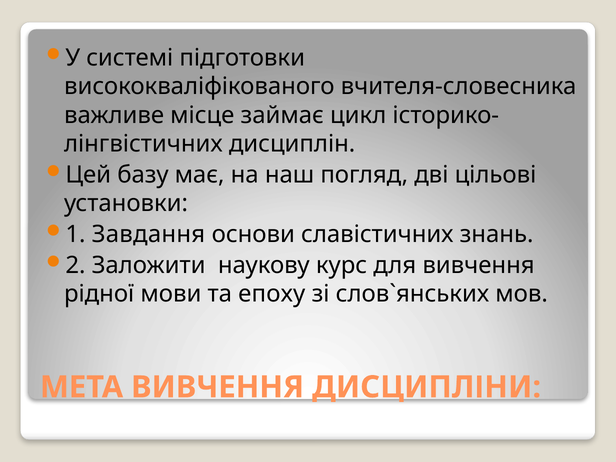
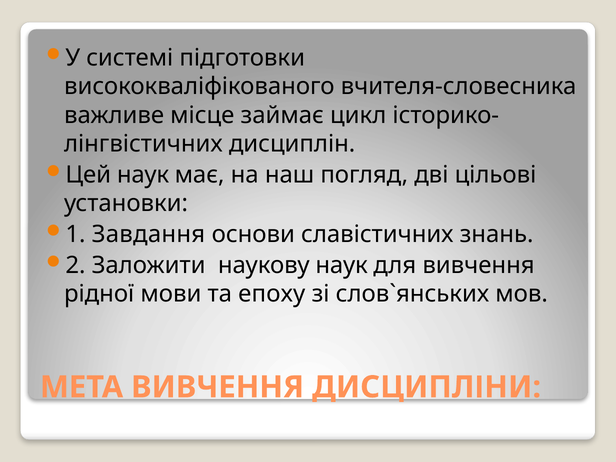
Цей базу: базу -> наук (143, 175)
наукову курс: курс -> наук (342, 265)
